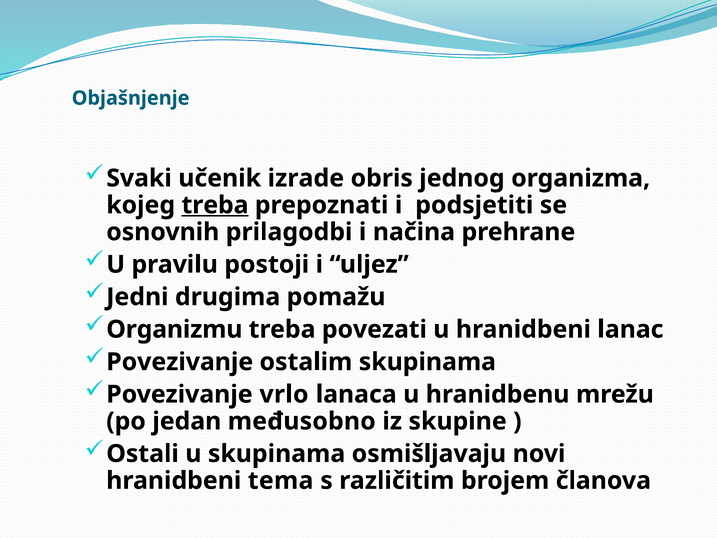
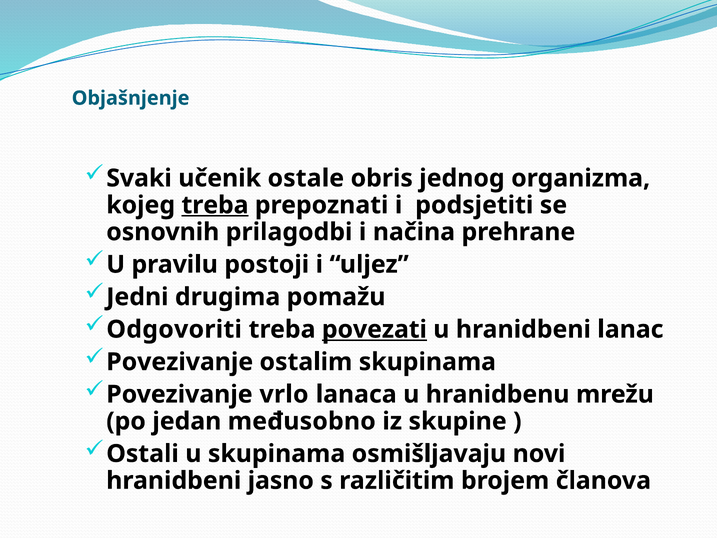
izrade: izrade -> ostale (306, 178)
Organizmu: Organizmu -> Odgovoriti (174, 329)
povezati underline: none -> present (374, 329)
tema: tema -> jasno (281, 480)
